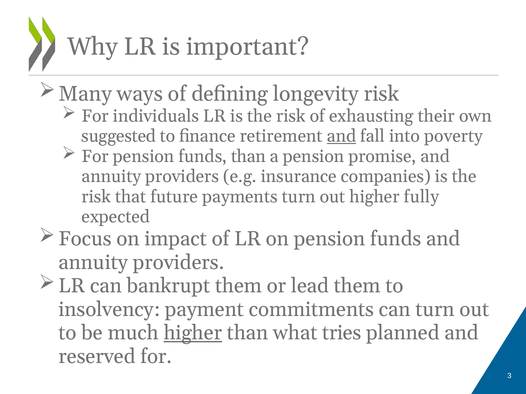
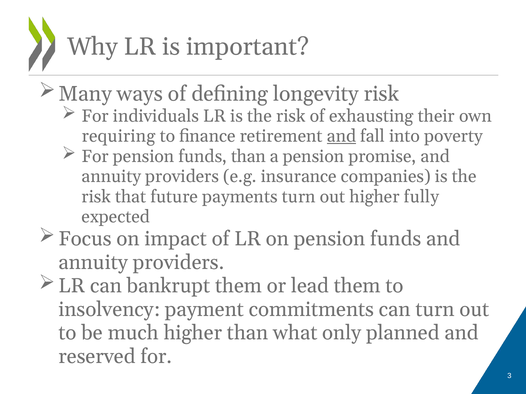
suggested: suggested -> requiring (118, 136)
higher underline: present -> none (193, 333)
tries: tries -> only (342, 333)
